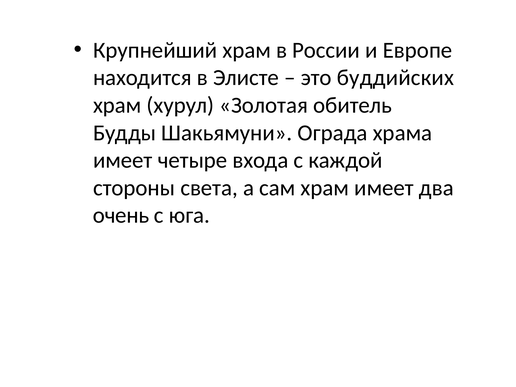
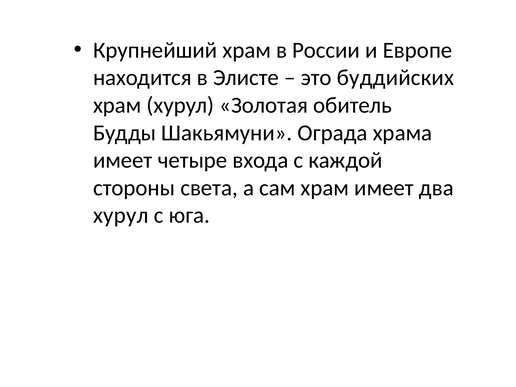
очень: очень -> хурул (121, 215)
